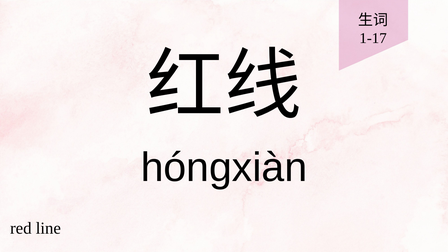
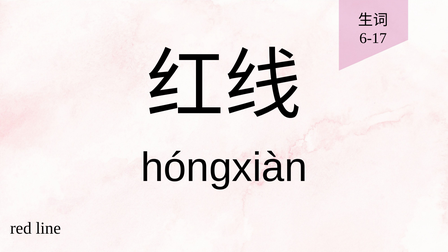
1-17: 1-17 -> 6-17 (373, 38)
